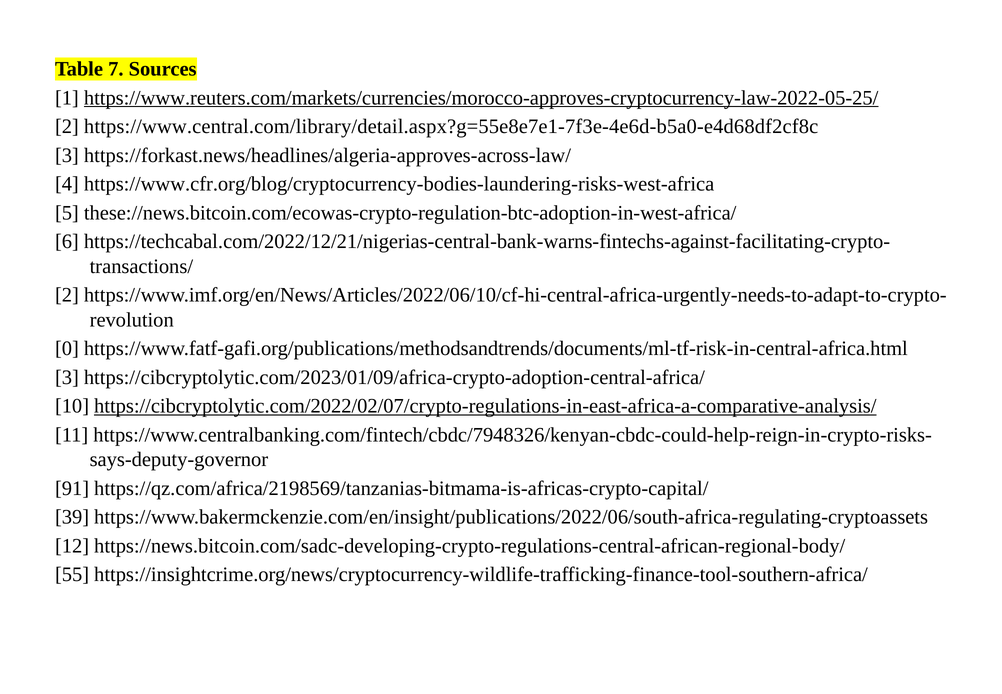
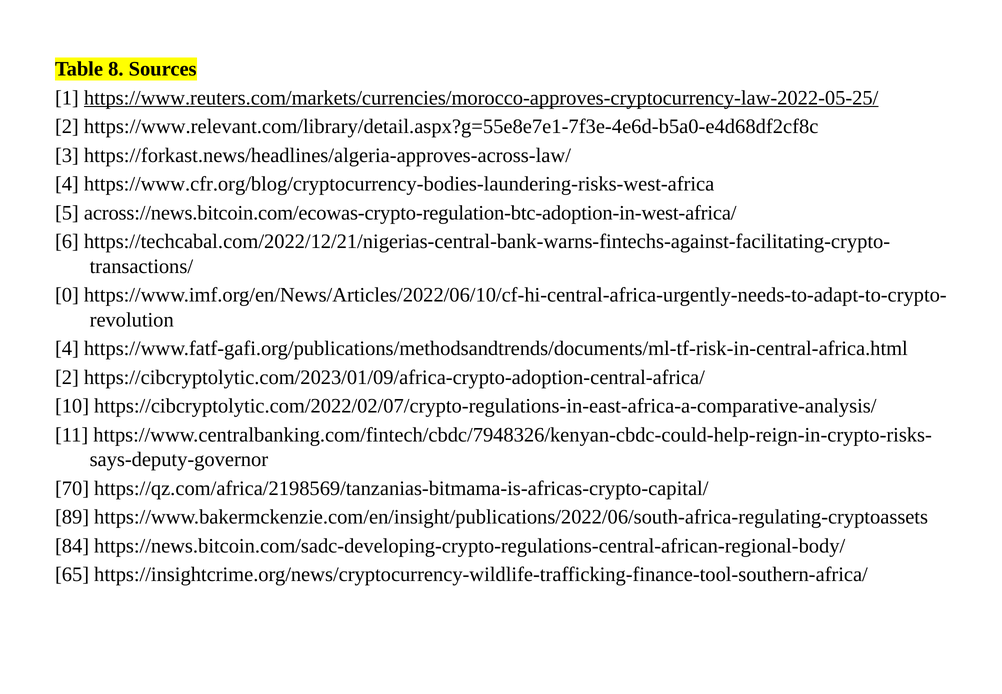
7: 7 -> 8 (116, 69)
https://www.central.com/library/detail.aspx?g=55e8e7e1-7f3e-4e6d-b5a0-e4d68df2cf8c: https://www.central.com/library/detail.aspx?g=55e8e7e1-7f3e-4e6d-b5a0-e4d68df2cf8c -> https://www.relevant.com/library/detail.aspx?g=55e8e7e1-7f3e-4e6d-b5a0-e4d68df2cf8c (451, 126)
these://news.bitcoin.com/ecowas-crypto-regulation-btc-adoption-in-west-africa/: these://news.bitcoin.com/ecowas-crypto-regulation-btc-adoption-in-west-africa/ -> across://news.bitcoin.com/ecowas-crypto-regulation-btc-adoption-in-west-africa/ (410, 213)
2: 2 -> 0 (67, 295)
0: 0 -> 4 (67, 348)
3: 3 -> 2 (67, 377)
https://cibcryptolytic.com/2022/02/07/crypto-regulations-in-east-africa-a-comparative-analysis/ underline: present -> none (485, 406)
91: 91 -> 70 (72, 488)
39: 39 -> 89 (72, 517)
12: 12 -> 84 (72, 546)
55: 55 -> 65 (72, 574)
